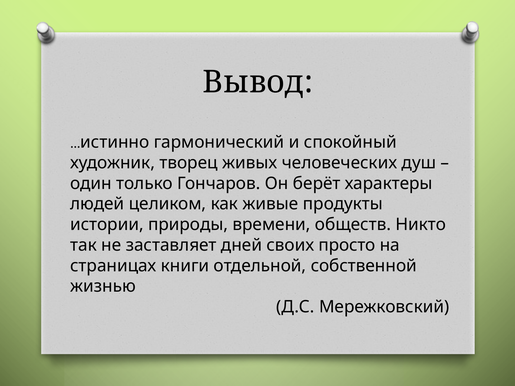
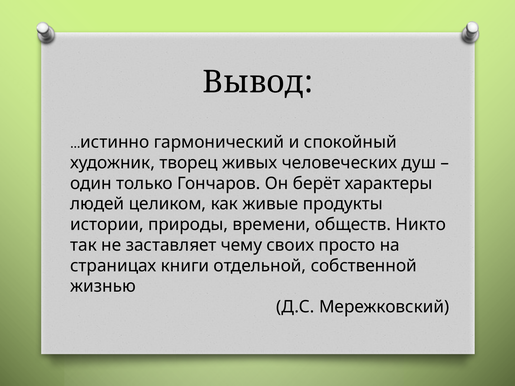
дней: дней -> чему (242, 245)
